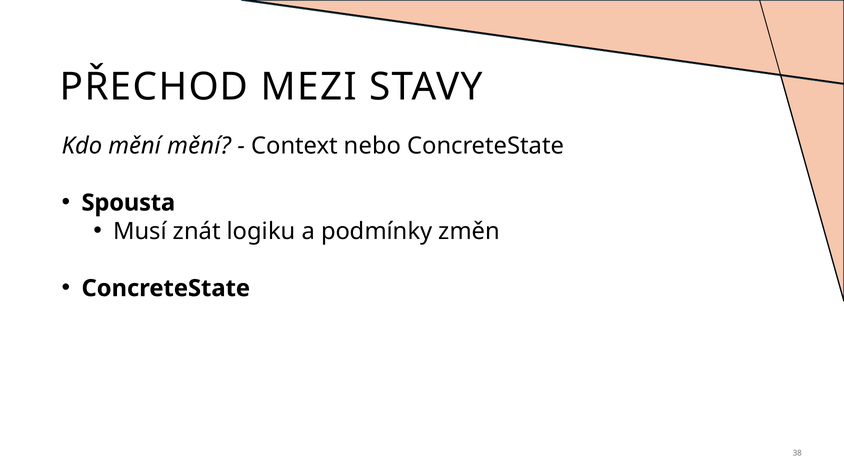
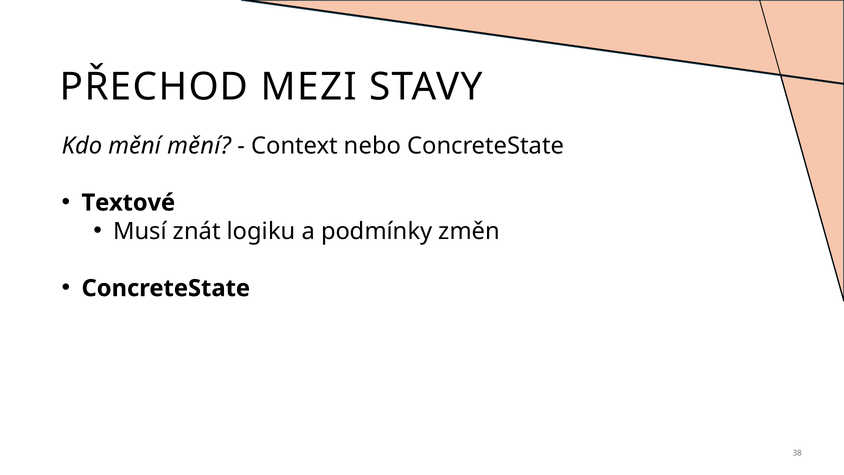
Spousta: Spousta -> Textové (128, 203)
